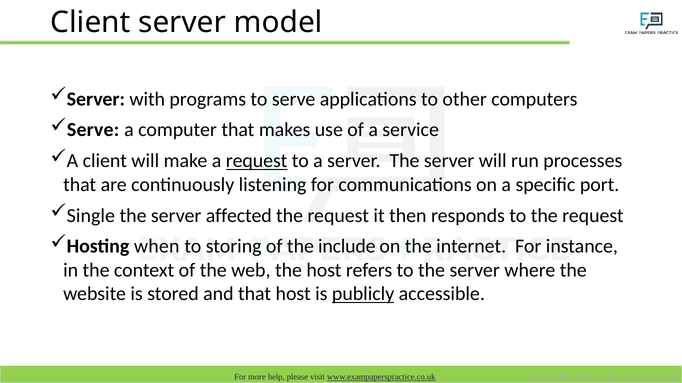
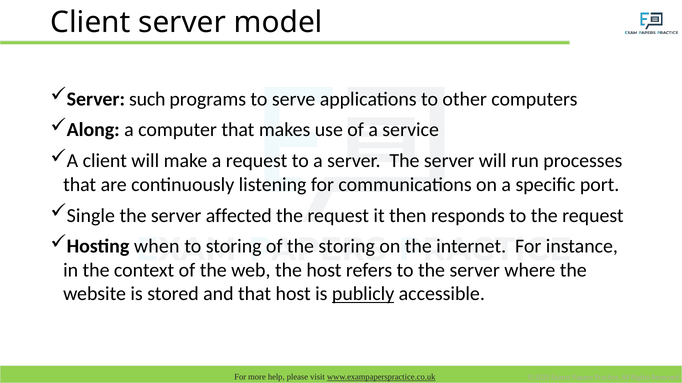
with: with -> such (147, 99)
Serve: Serve -> Along (93, 130)
request underline: present -> none (257, 161)
the include: include -> storing (347, 247)
